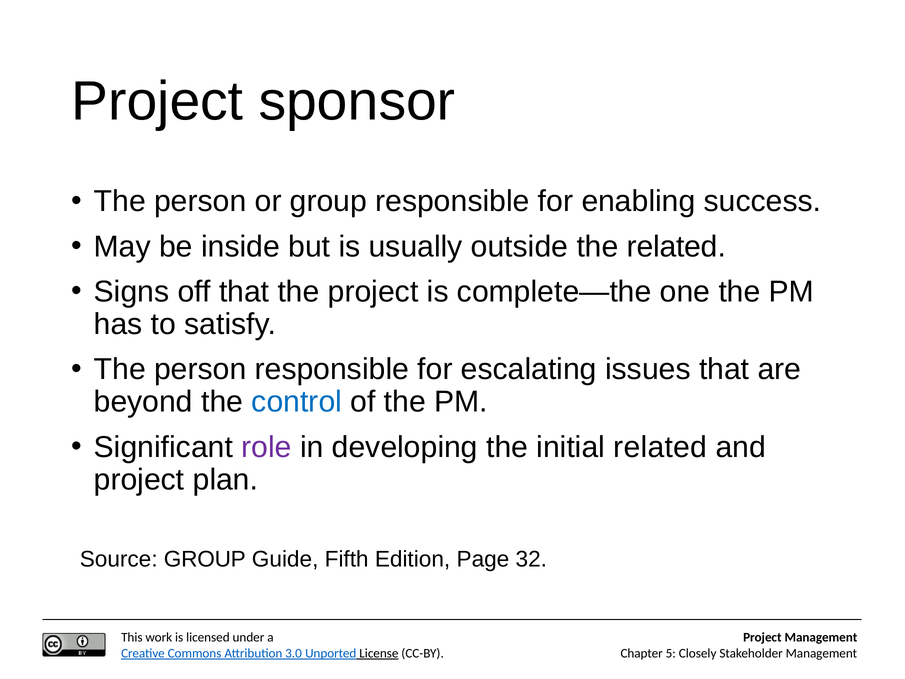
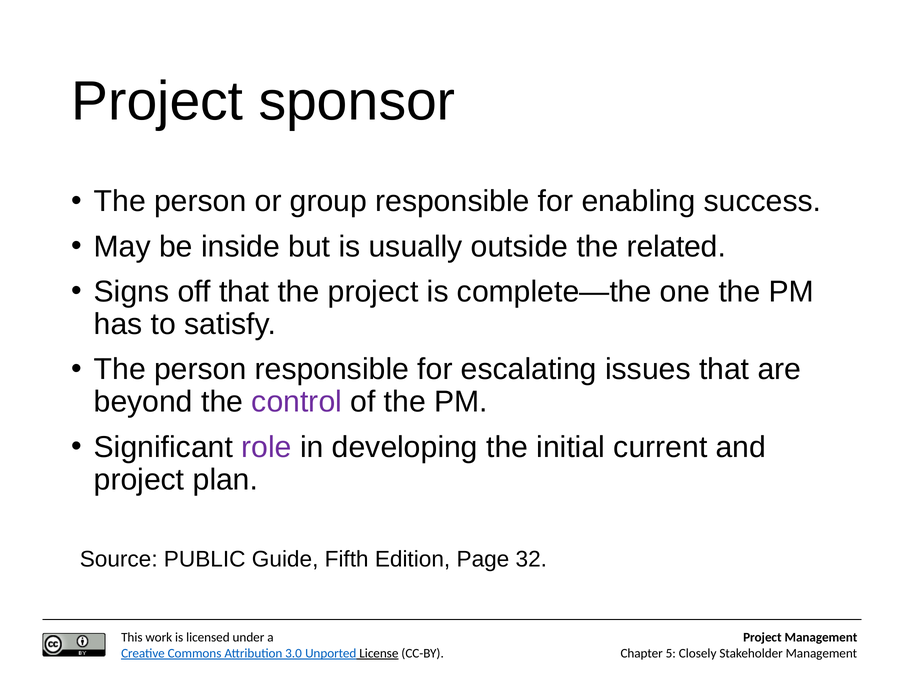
control colour: blue -> purple (297, 402)
initial related: related -> current (660, 447)
Source GROUP: GROUP -> PUBLIC (205, 559)
